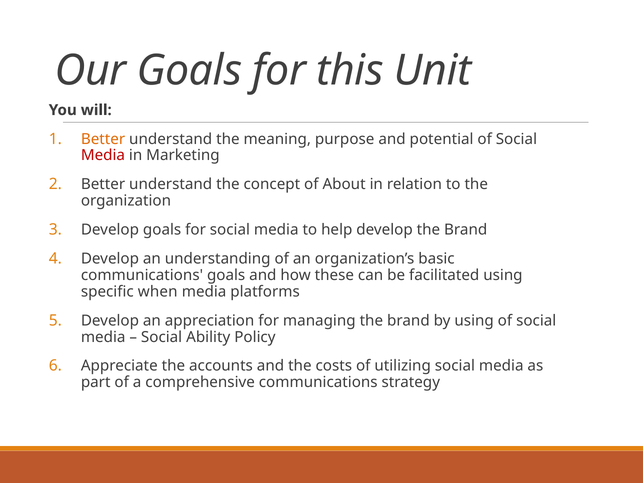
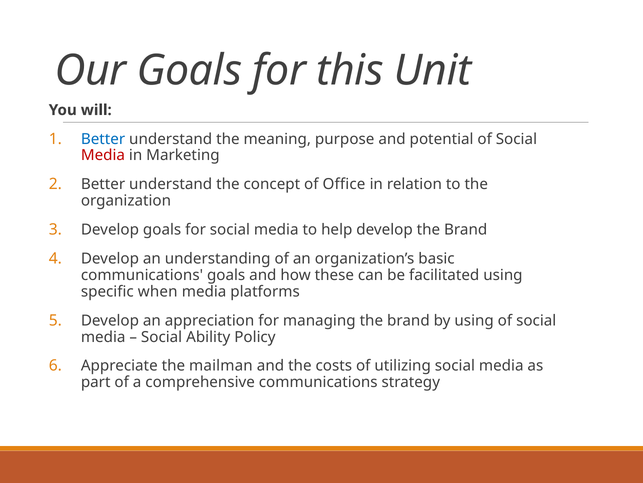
Better colour: orange -> blue (103, 139)
About: About -> Office (344, 184)
accounts: accounts -> mailman (221, 365)
